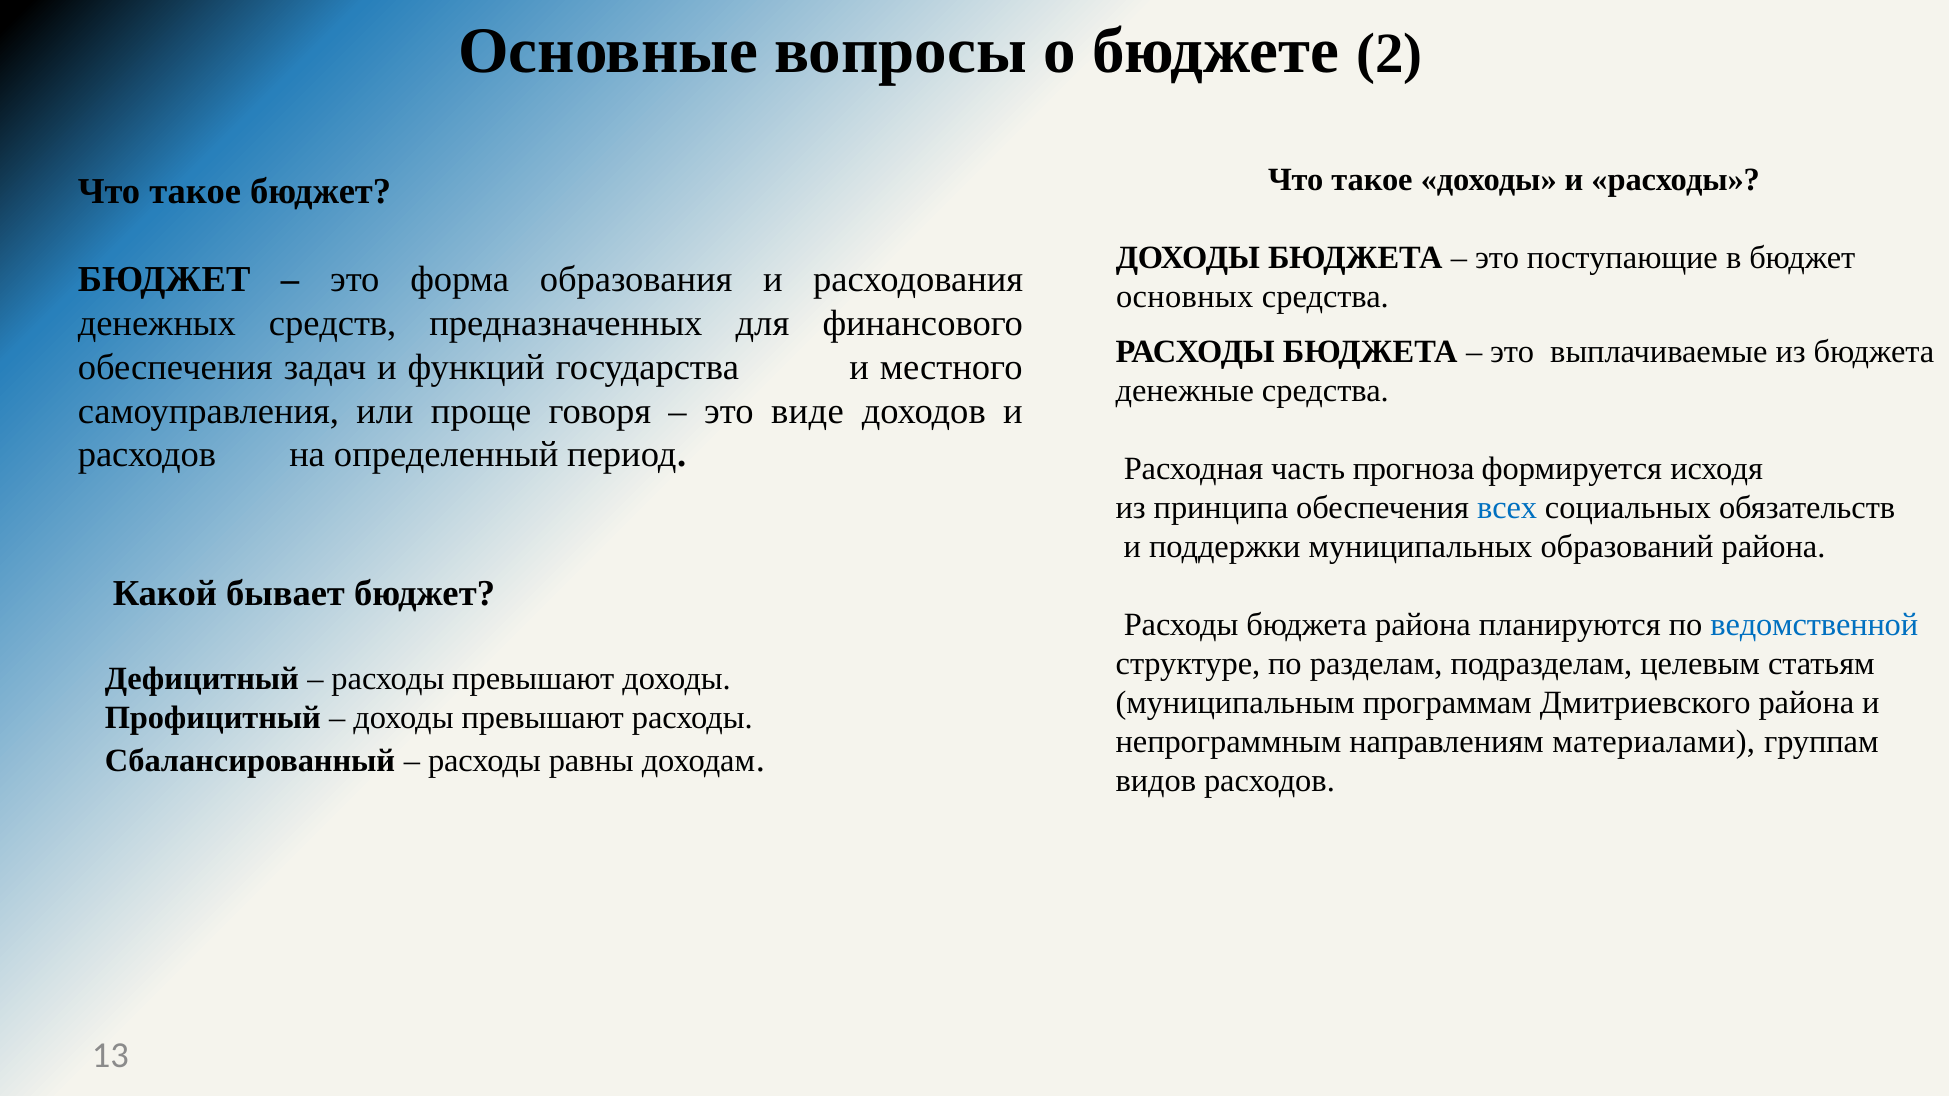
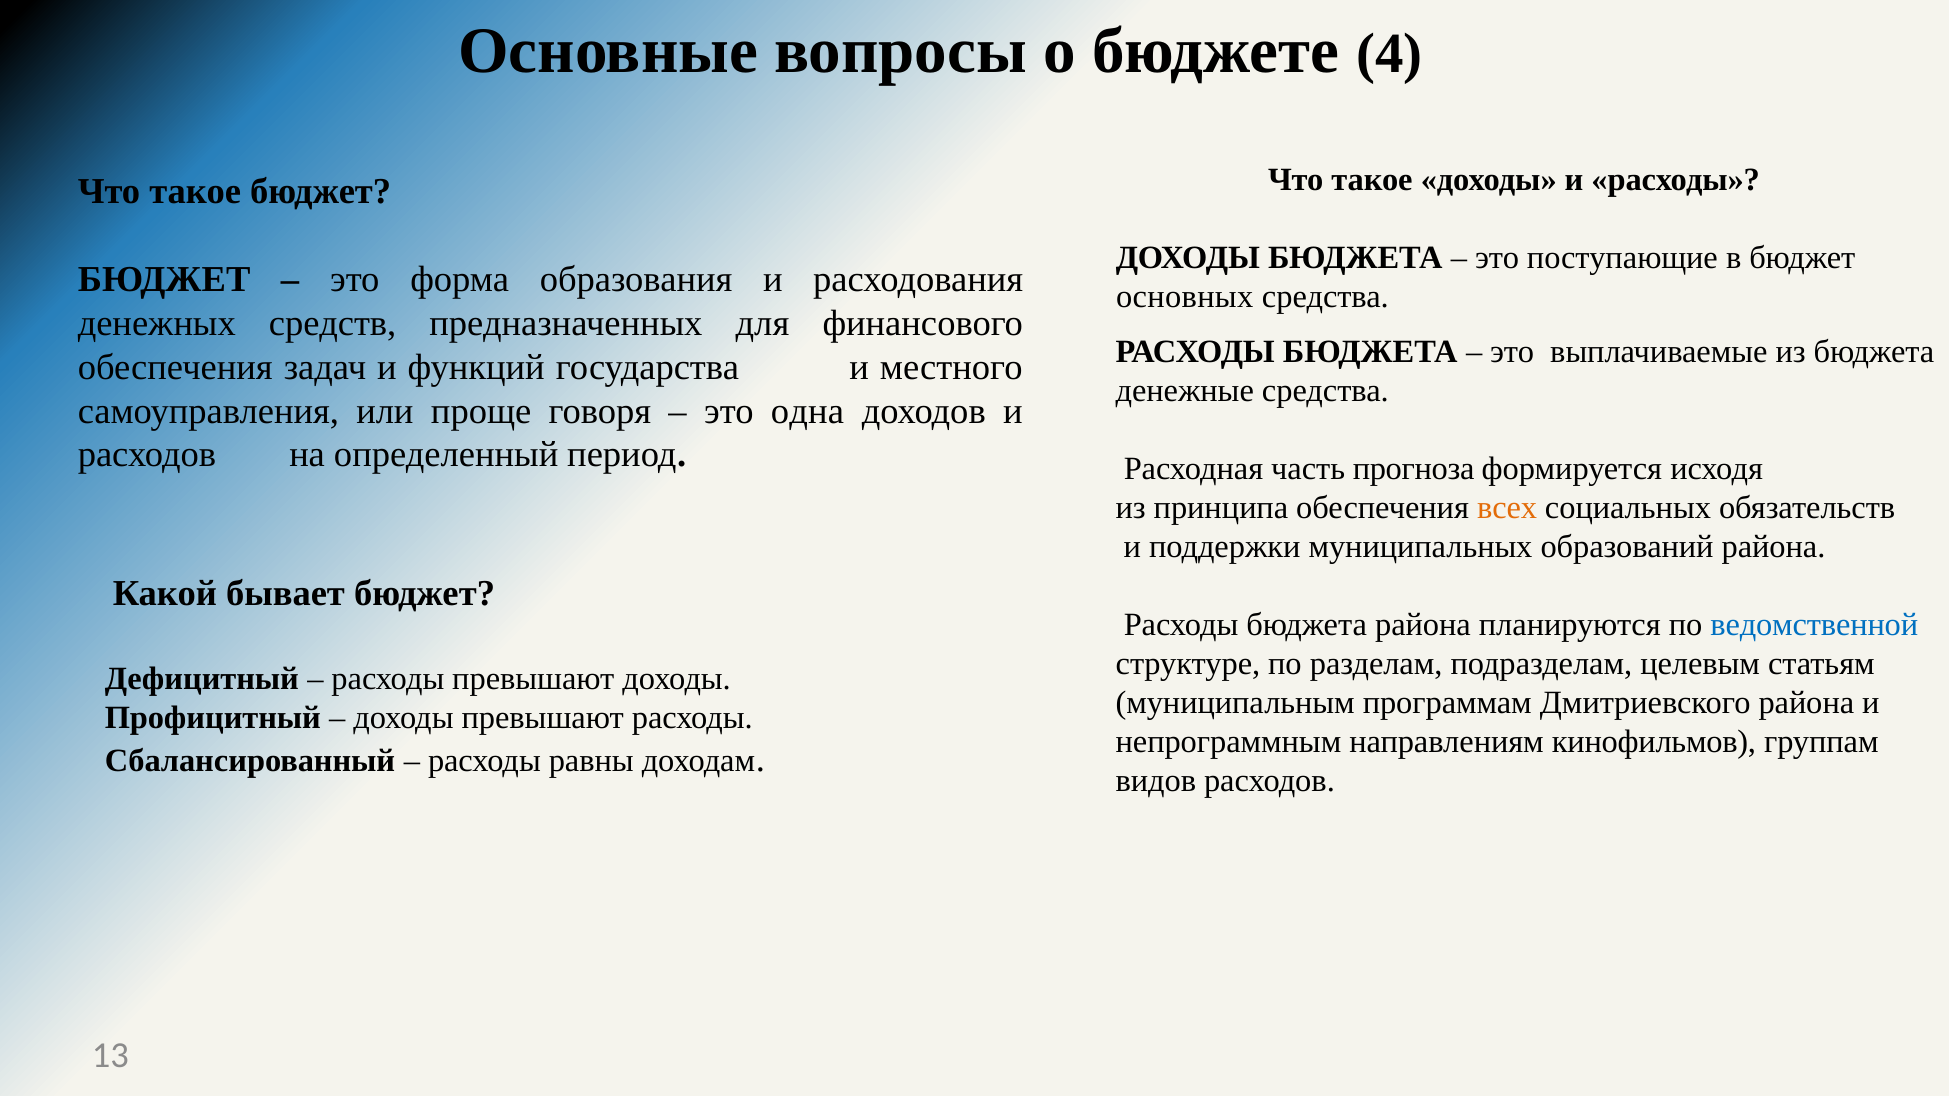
2: 2 -> 4 (1389, 53)
виде: виде -> одна (807, 411)
всех colour: blue -> orange (1507, 508)
материалами: материалами -> кинофильмов (1654, 742)
